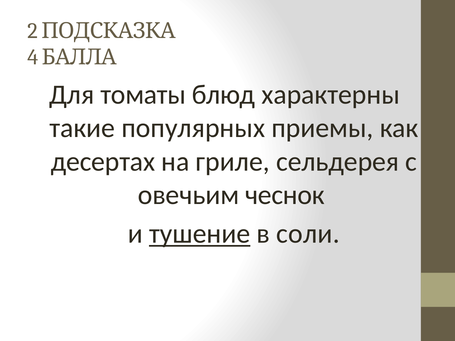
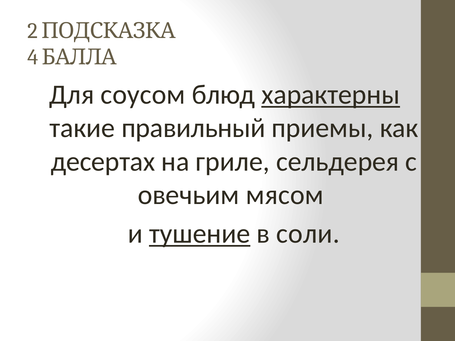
томаты: томаты -> соусом (143, 95)
характерны underline: none -> present (331, 95)
популярных: популярных -> правильный (193, 128)
чеснок: чеснок -> мясом (285, 195)
